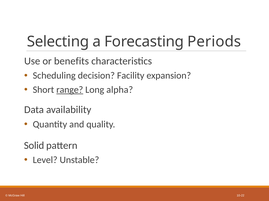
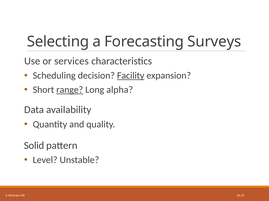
Periods: Periods -> Surveys (214, 42)
benefits: benefits -> services (71, 61)
Facility underline: none -> present (131, 76)
